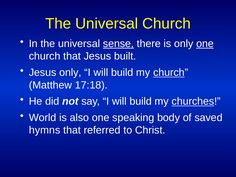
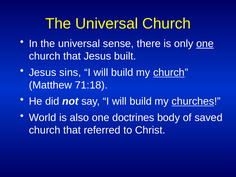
sense underline: present -> none (118, 44)
Jesus only: only -> sins (70, 72)
17:18: 17:18 -> 71:18 (91, 85)
speaking: speaking -> doctrines (133, 118)
hymns: hymns -> church (45, 130)
